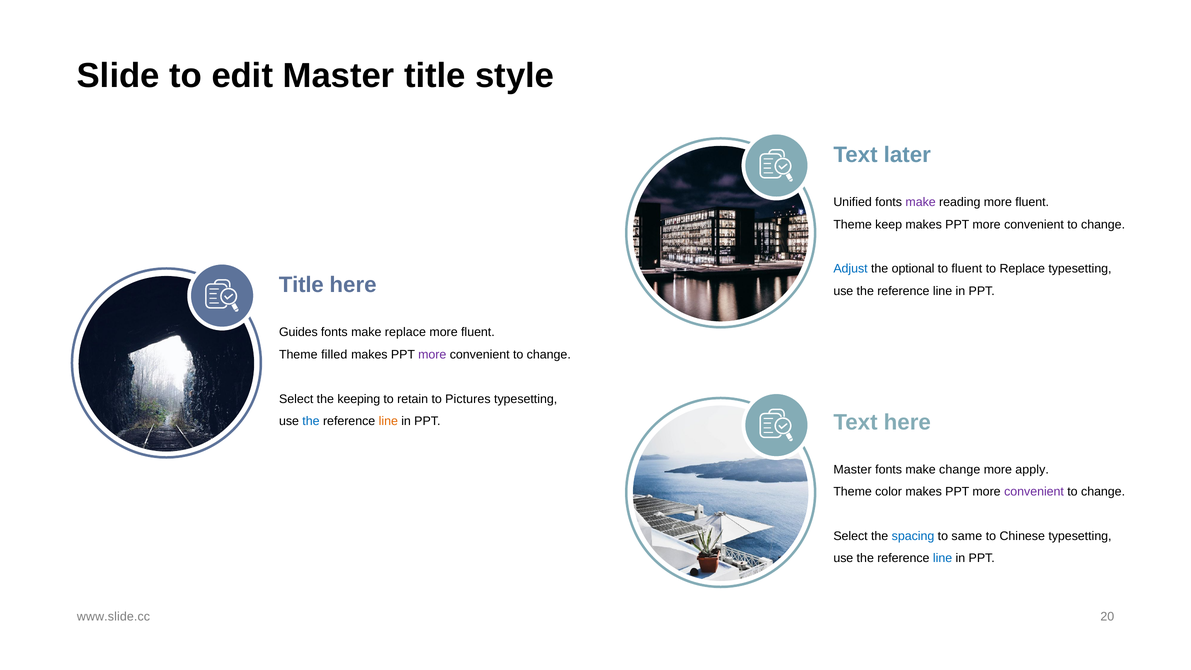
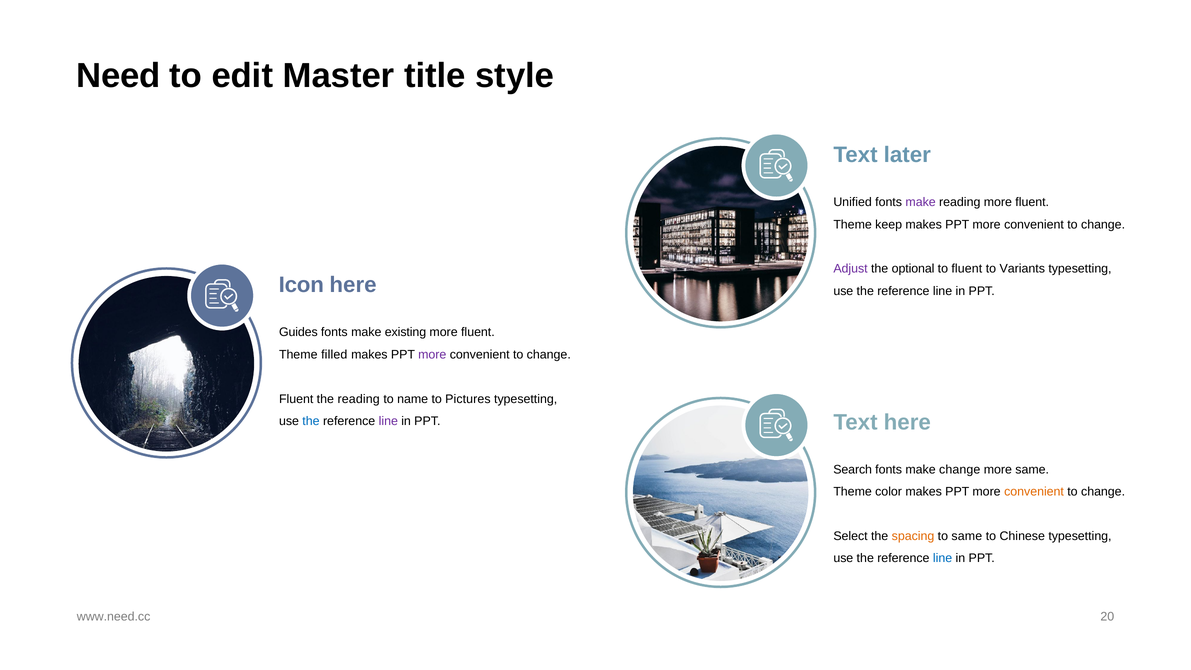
Slide: Slide -> Need (118, 76)
Adjust colour: blue -> purple (851, 269)
to Replace: Replace -> Variants (1022, 269)
Title: Title -> Icon (301, 285)
make replace: replace -> existing (406, 332)
Select: Select -> Fluent (296, 399)
the keeping: keeping -> reading (359, 399)
retain: retain -> name (413, 399)
line colour: orange -> purple (388, 421)
Master: Master -> Search (853, 470)
more apply: apply -> same (1032, 470)
convenient colour: purple -> orange (1034, 492)
spacing colour: blue -> orange (913, 536)
www.slide.cc: www.slide.cc -> www.need.cc (114, 616)
